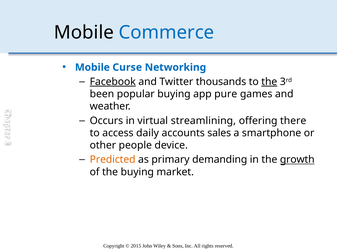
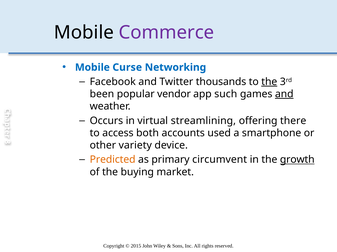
Commerce colour: blue -> purple (166, 32)
Facebook underline: present -> none (113, 82)
popular buying: buying -> vendor (174, 94)
pure: pure -> such (226, 94)
and underline: none -> present (284, 94)
daily: daily -> both (148, 133)
sales: sales -> used (219, 133)
people: people -> variety (135, 146)
demanding: demanding -> circumvent (220, 160)
